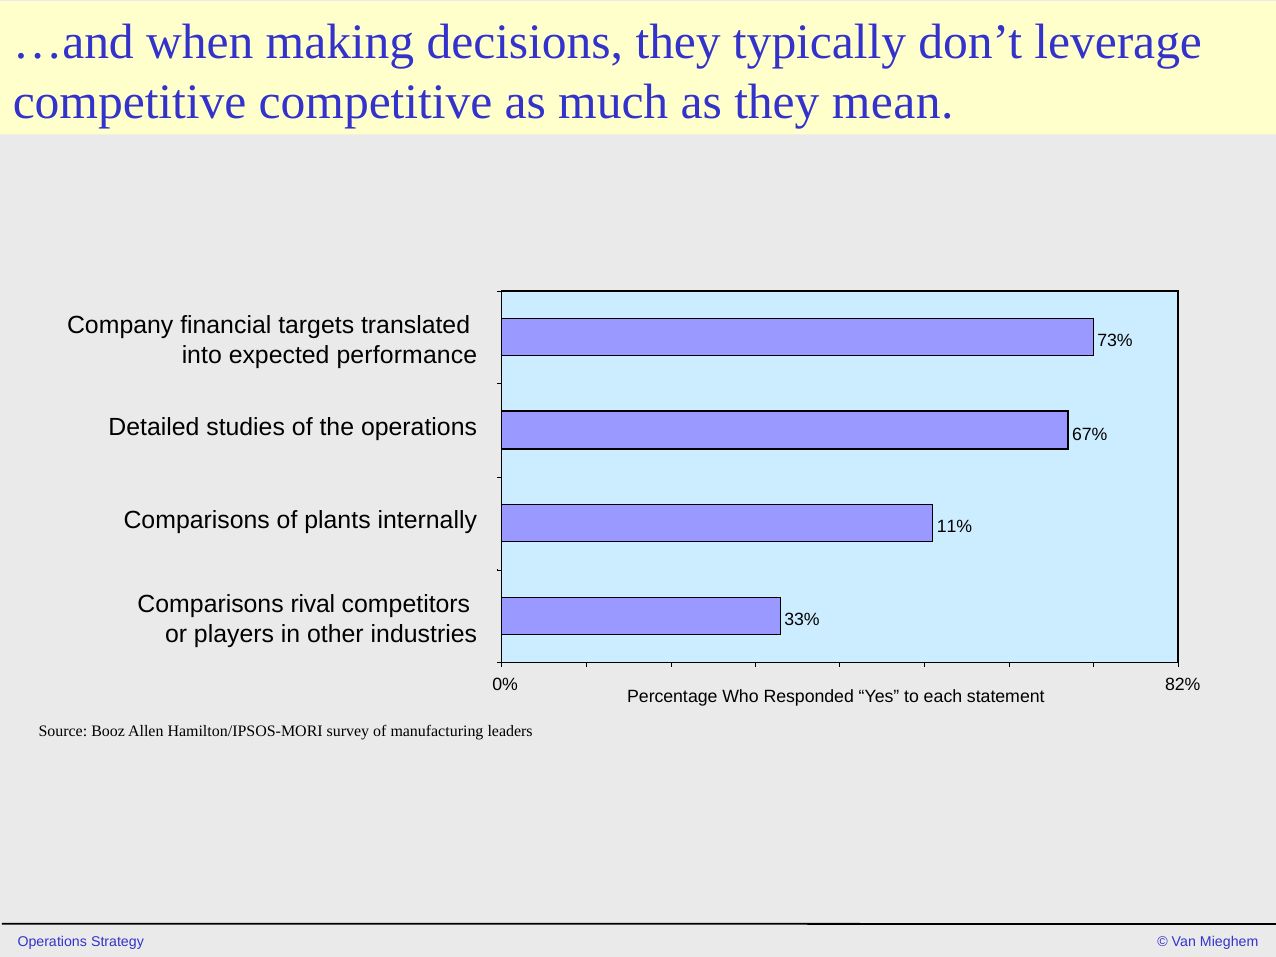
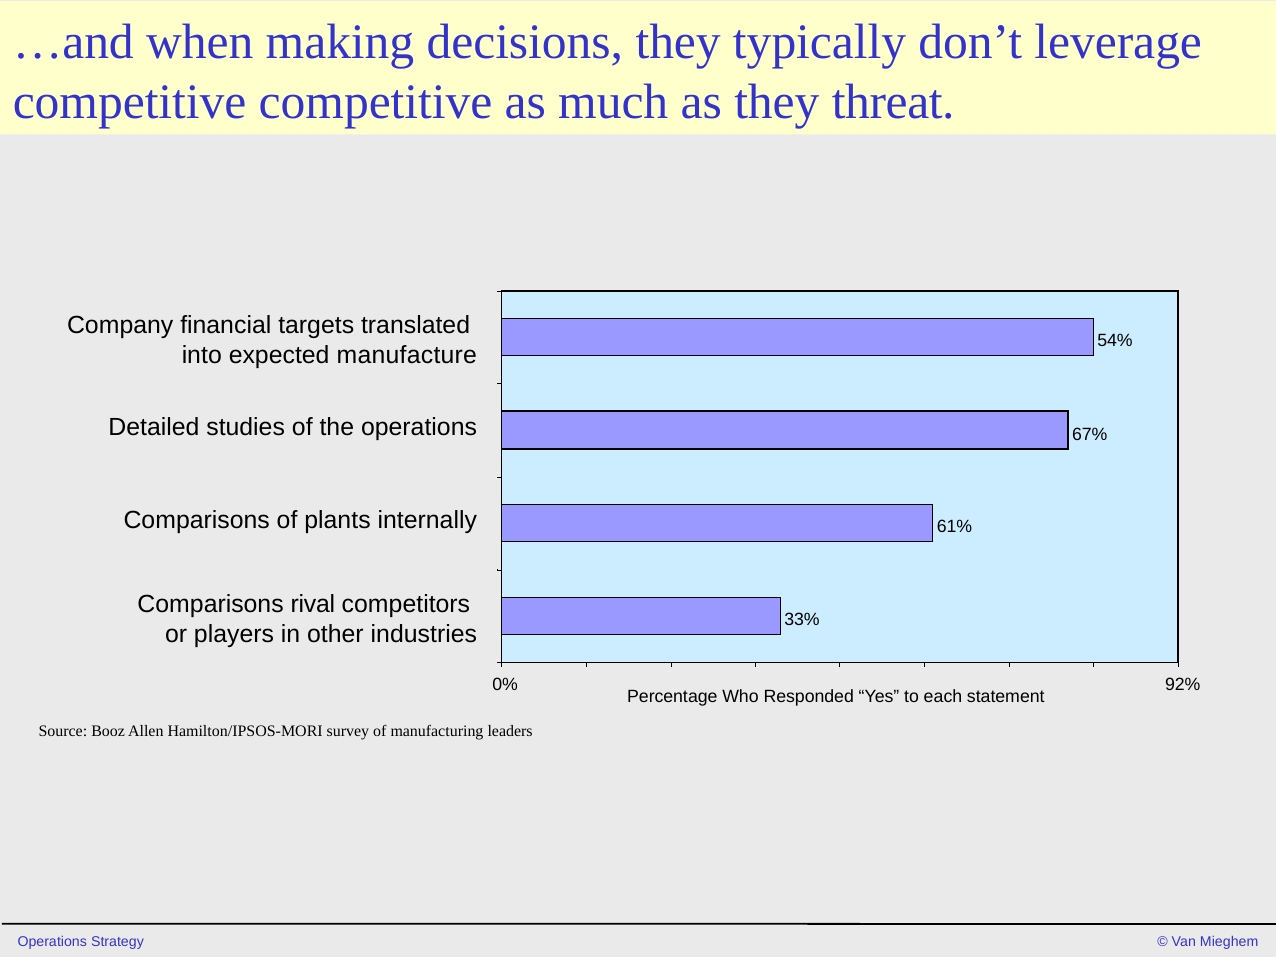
mean: mean -> threat (893, 102)
73%: 73% -> 54% (1115, 341)
performance: performance -> manufacture (407, 355)
11%: 11% -> 61% (954, 527)
82%: 82% -> 92% (1183, 685)
